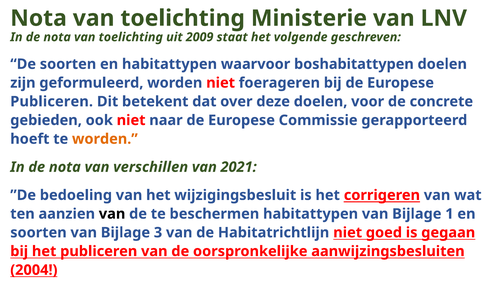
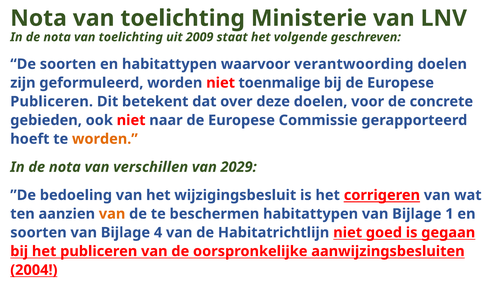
boshabitattypen: boshabitattypen -> verantwoording (354, 64)
foerageren: foerageren -> toenmalige (279, 83)
2021: 2021 -> 2029 (239, 167)
van colour: black -> orange (112, 214)
3: 3 -> 4 (158, 233)
